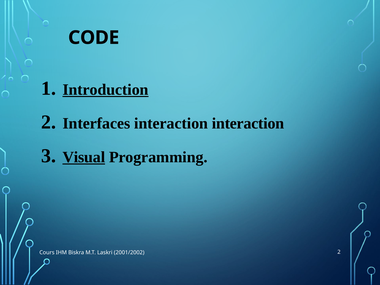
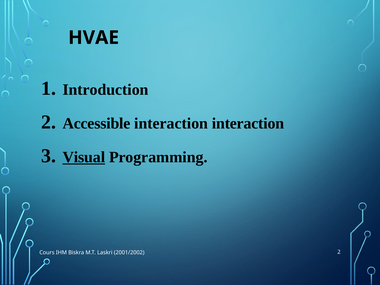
CODE: CODE -> HVAE (94, 38)
Introduction underline: present -> none (106, 90)
Interfaces: Interfaces -> Accessible (96, 123)
